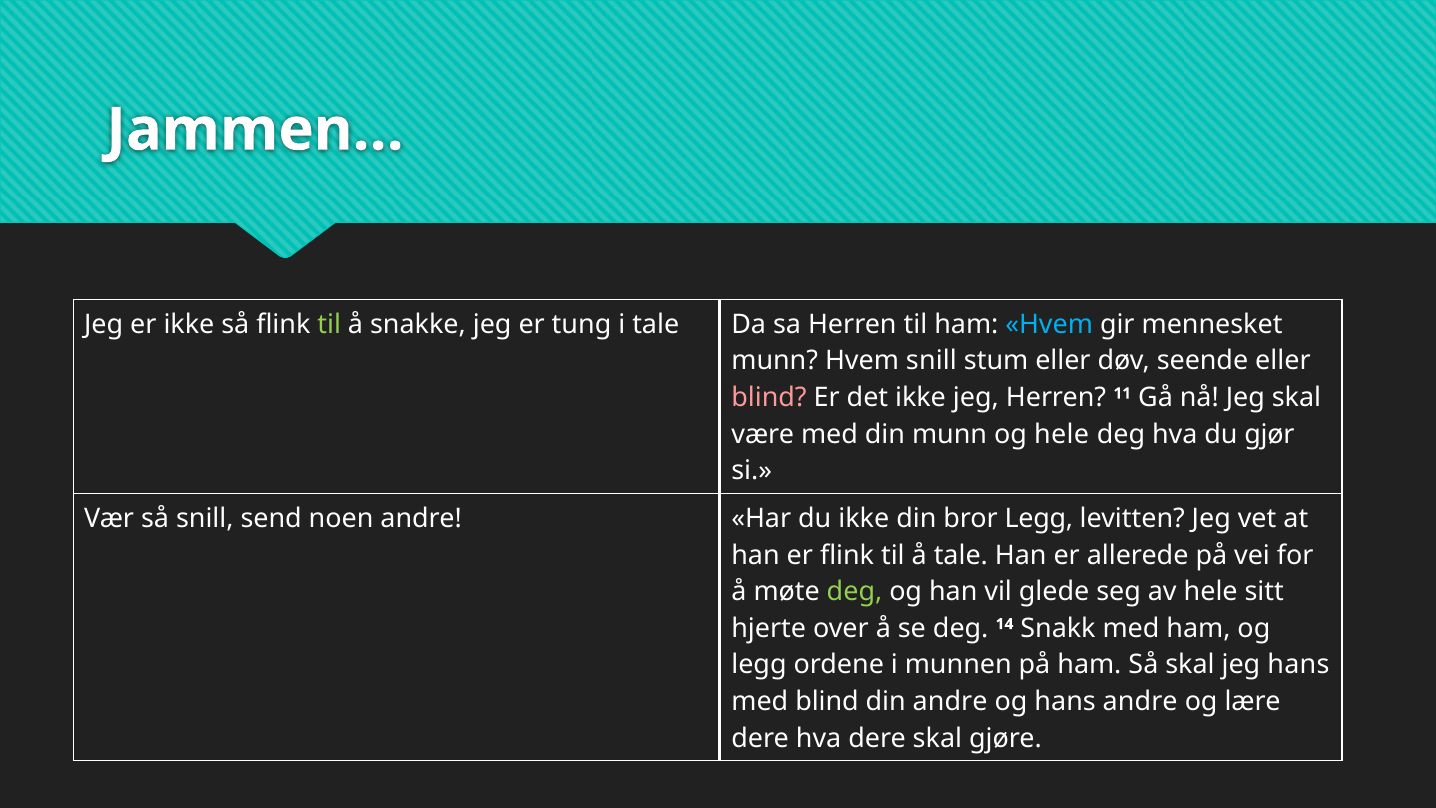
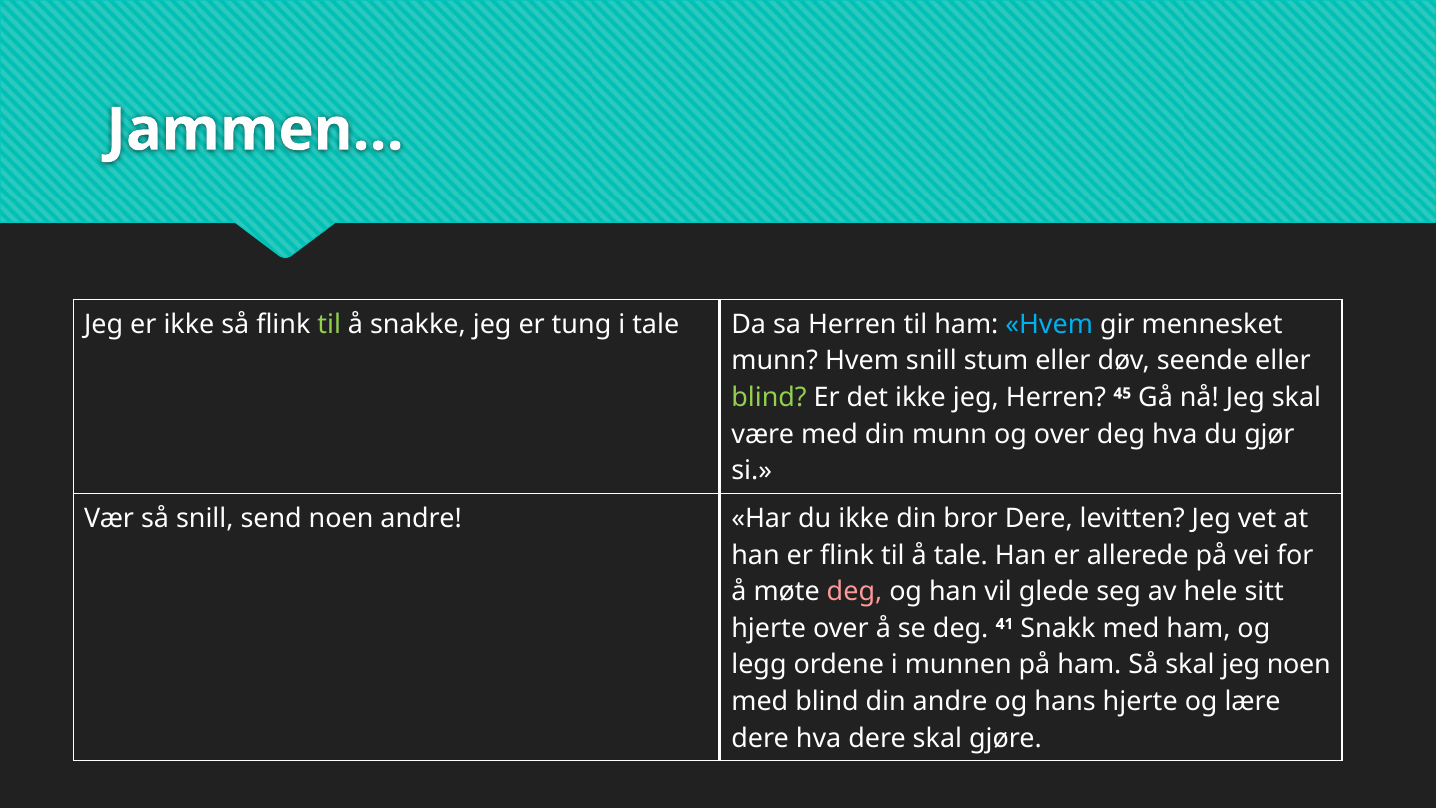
blind colour: pink -> light green (769, 398)
11: 11 -> 45 (1122, 393)
og hele: hele -> over (1062, 434)
bror Legg: Legg -> Dere (1039, 518)
deg colour: light green -> pink (855, 592)
14: 14 -> 41 (1005, 624)
jeg hans: hans -> noen (1299, 665)
hans andre: andre -> hjerte (1140, 702)
